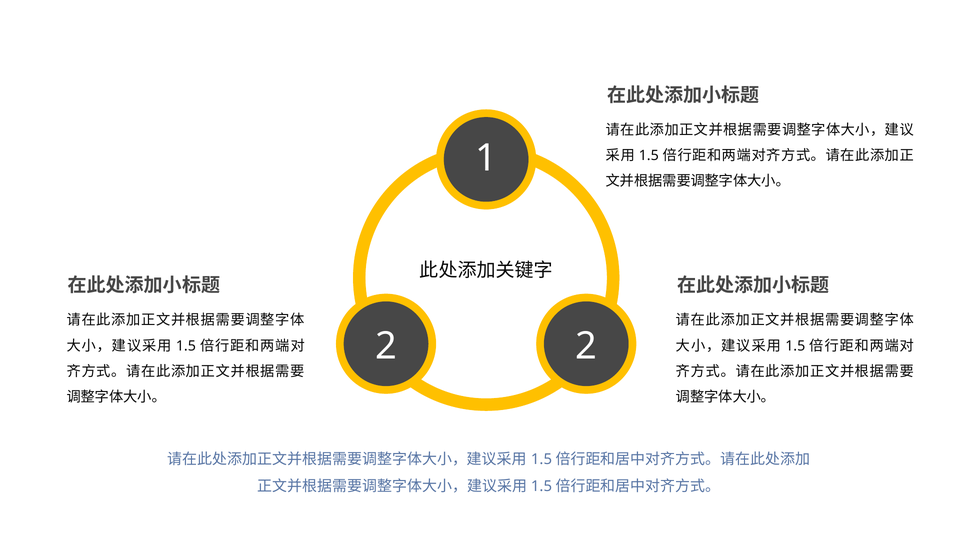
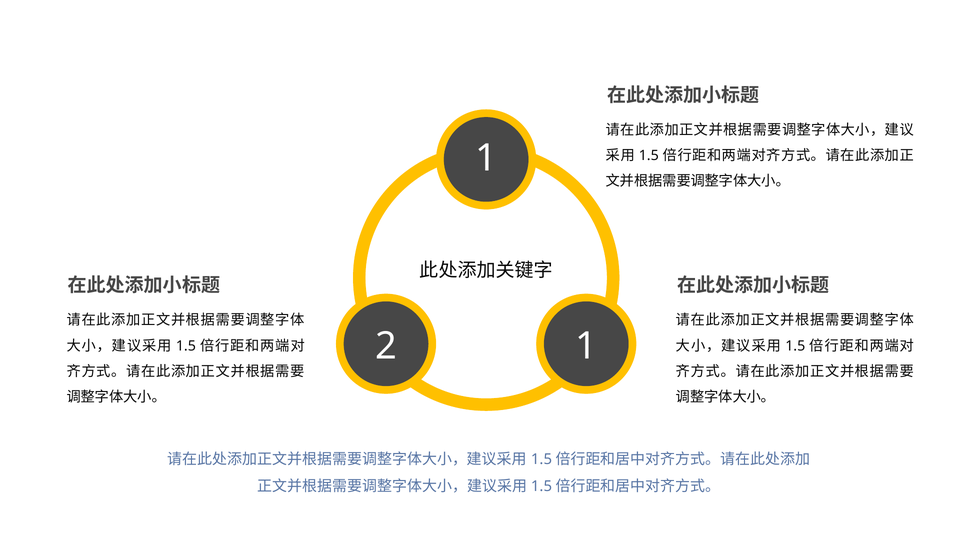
2 2: 2 -> 1 (586, 346)
